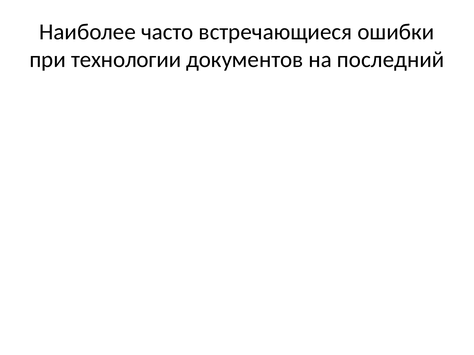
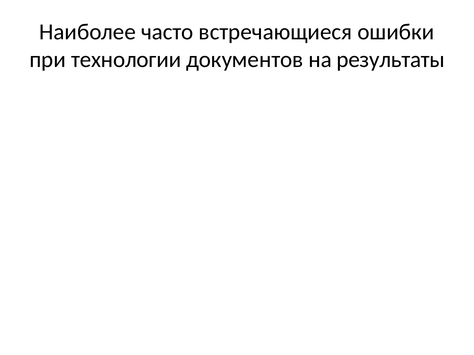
последний: последний -> результаты (391, 60)
